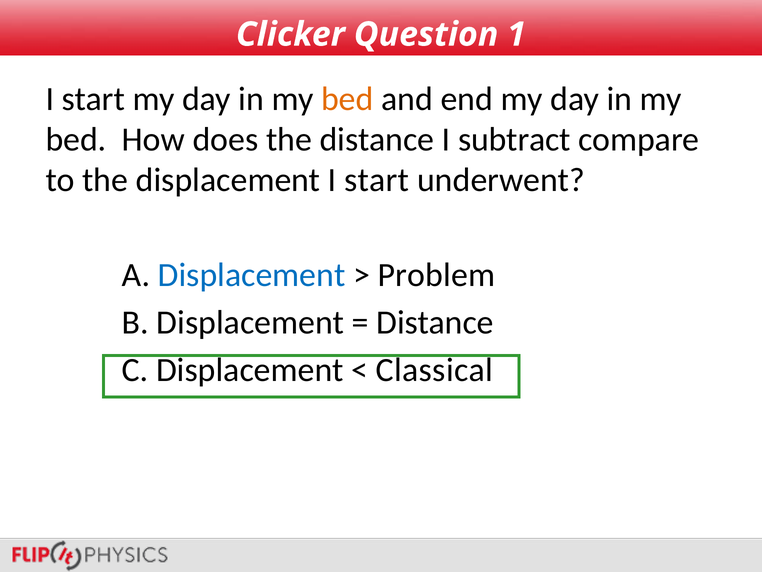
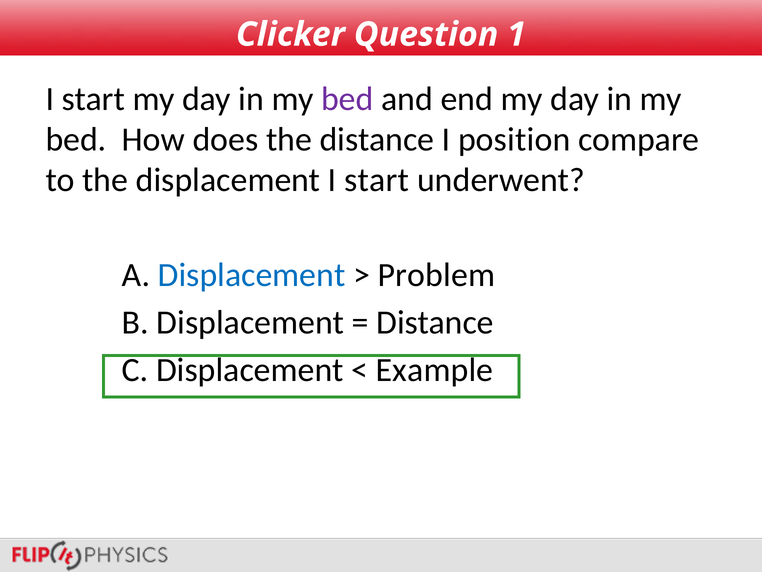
bed colour: orange -> purple (347, 99)
subtract: subtract -> position (514, 139)
Classical: Classical -> Example (435, 370)
